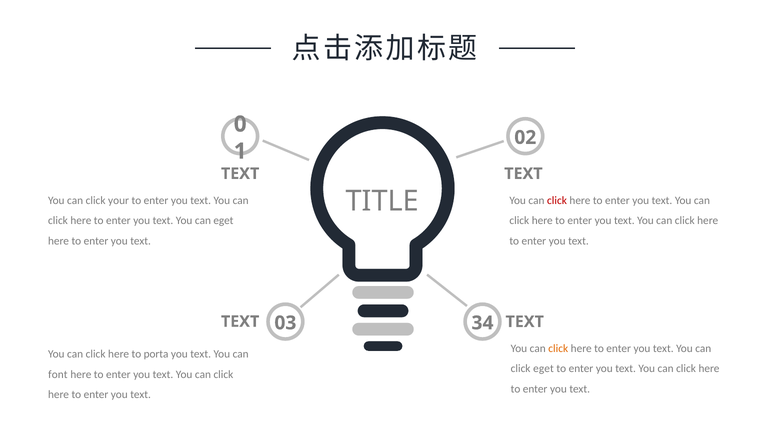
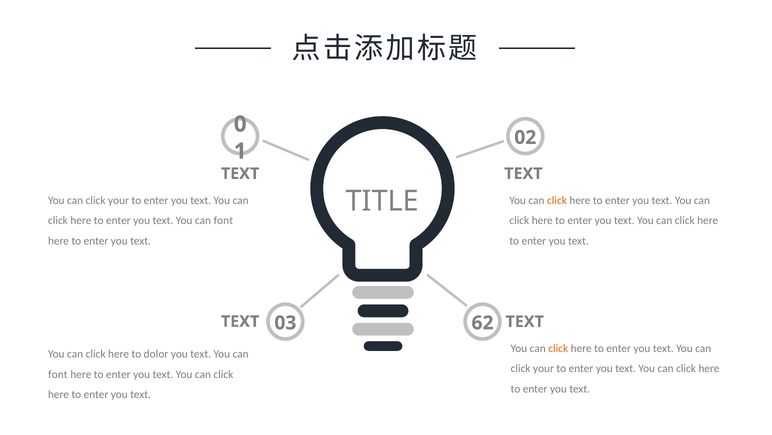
click colour: red -> orange (557, 200)
eget: eget -> font (223, 220)
34: 34 -> 62 (483, 322)
porta: porta -> dolor (156, 354)
eget: eget -> your (544, 368)
